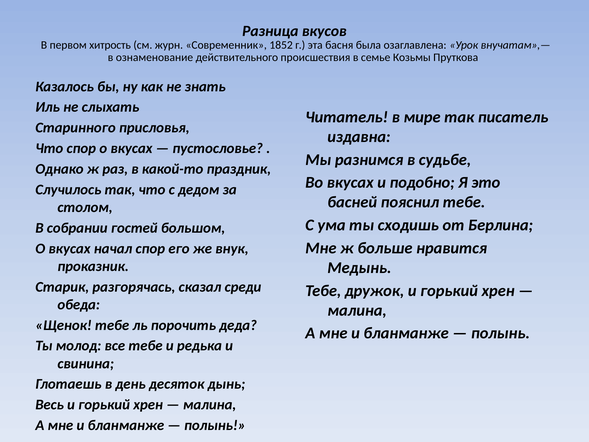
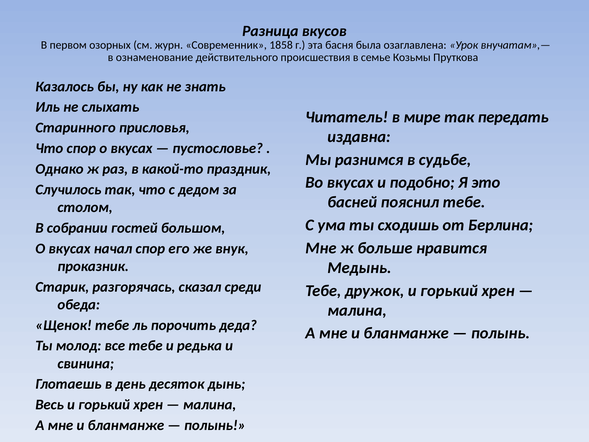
хитрость: хитрость -> озорных (110, 45)
1852: 1852 -> 1858 (281, 45)
писатель: писатель -> передать (513, 117)
